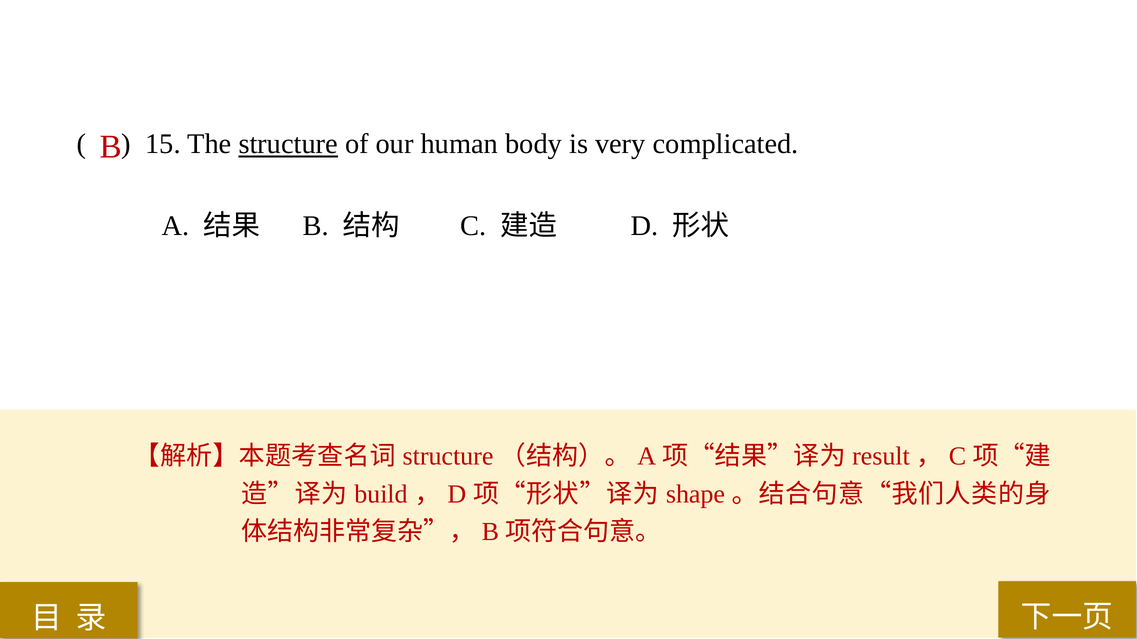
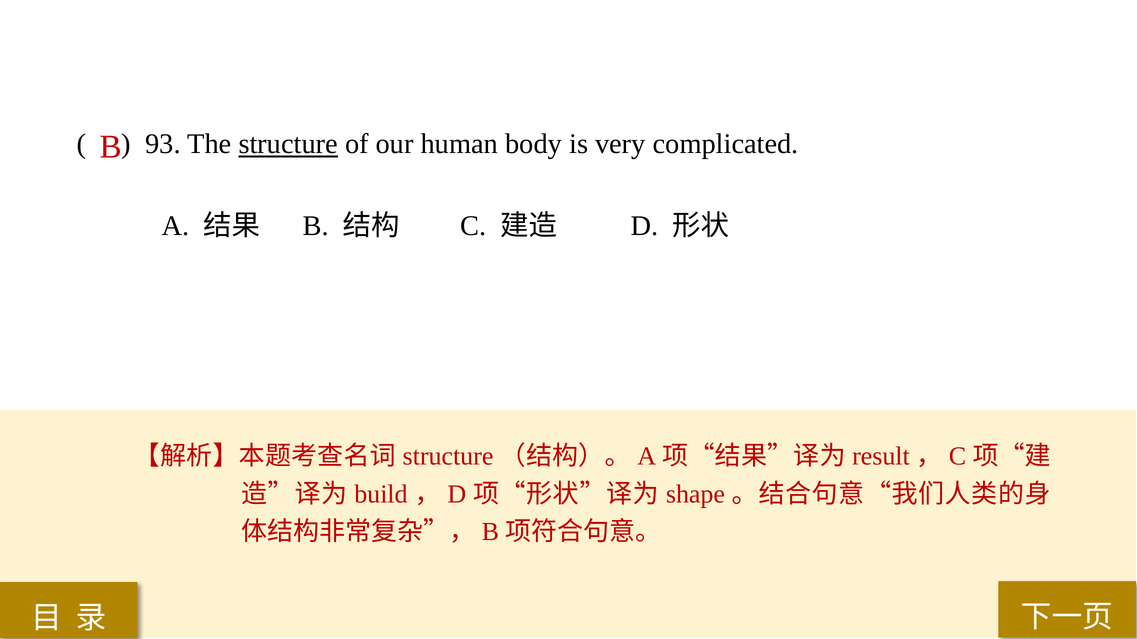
15: 15 -> 93 (163, 144)
